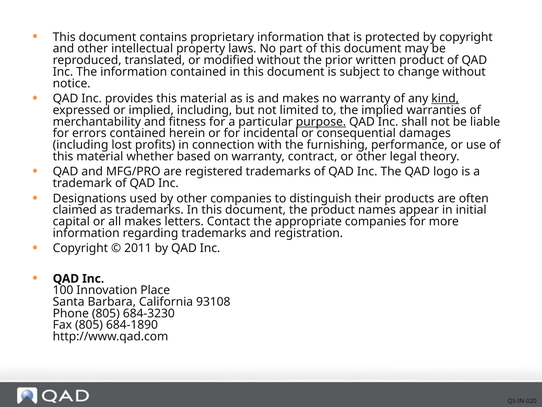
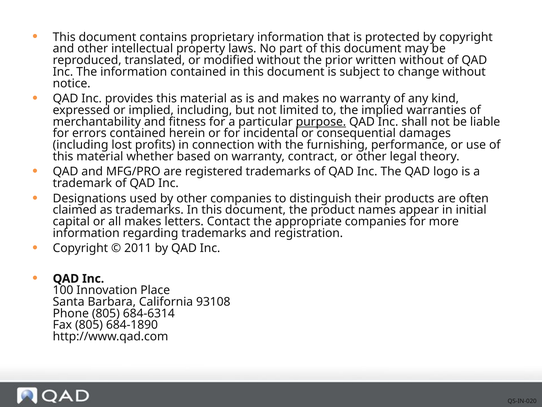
written product: product -> without (422, 60)
kind underline: present -> none (445, 98)
684-3230: 684-3230 -> 684-6314 (149, 313)
